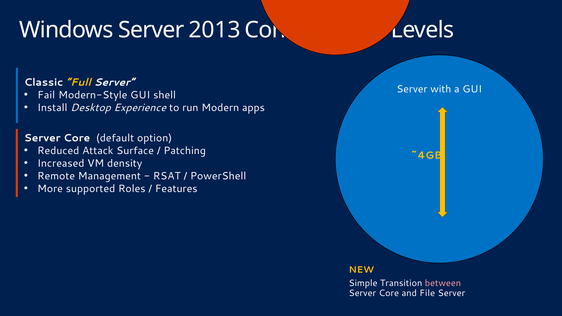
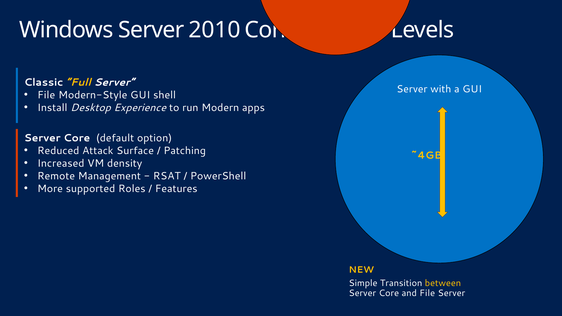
2013: 2013 -> 2010 (215, 30)
Fail: Fail -> File (46, 95)
between colour: pink -> yellow (443, 283)
